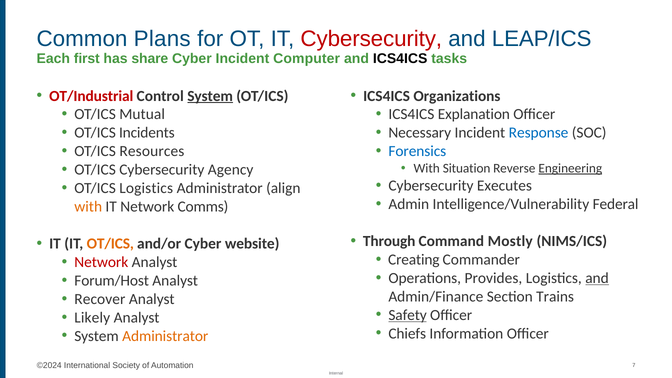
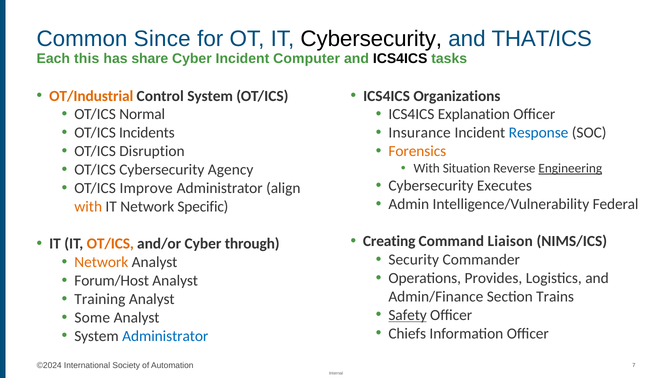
Plans: Plans -> Since (162, 39)
Cybersecurity colour: red -> black (371, 39)
LEAP/ICS: LEAP/ICS -> THAT/ICS (542, 39)
first: first -> this (87, 59)
OT/Industrial colour: red -> orange (91, 96)
System underline: present -> none (210, 96)
Mutual: Mutual -> Normal (142, 114)
Necessary: Necessary -> Insurance (420, 133)
Resources: Resources -> Disruption (152, 151)
Forensics colour: blue -> orange (417, 151)
OT/ICS Logistics: Logistics -> Improve (146, 188)
Comms: Comms -> Specific (203, 207)
Through: Through -> Creating (389, 241)
Mostly: Mostly -> Liaison (510, 241)
website: website -> through (252, 244)
Creating: Creating -> Security (414, 260)
Network colour: red -> orange (101, 262)
and underline: present -> none (597, 278)
Recover: Recover -> Training (100, 299)
Likely: Likely -> Some (92, 318)
Administrator colour: orange -> blue (165, 336)
